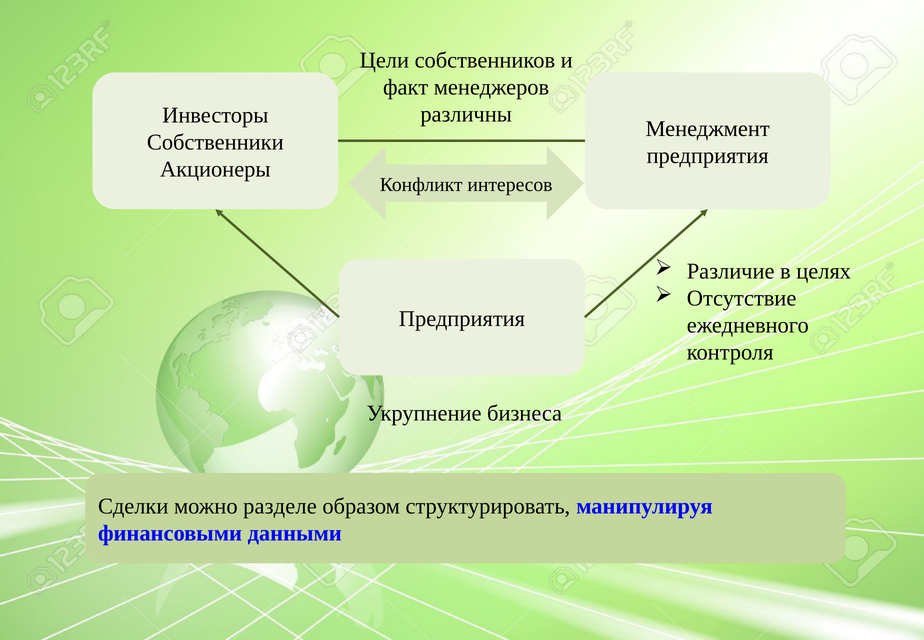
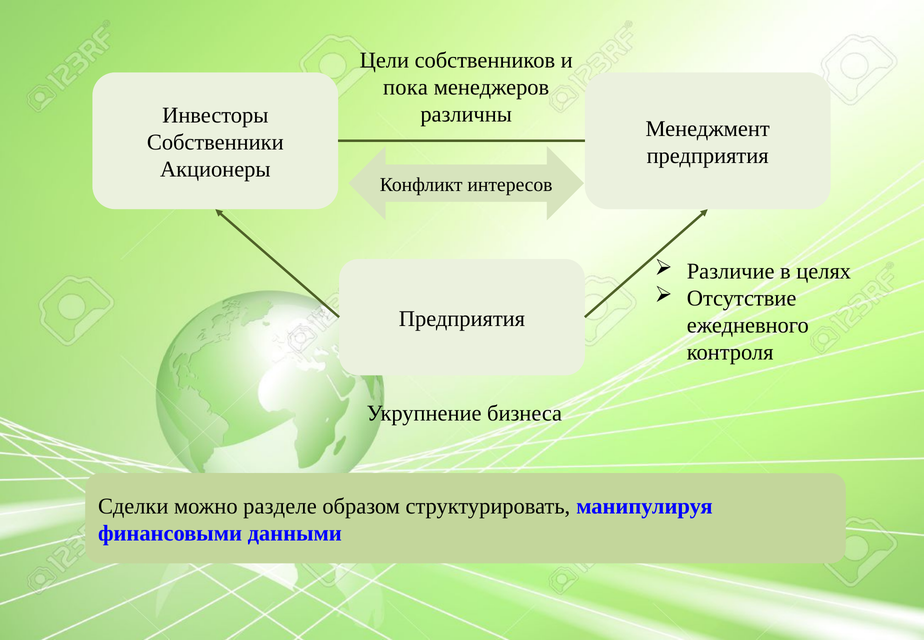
факт: факт -> пока (406, 87)
